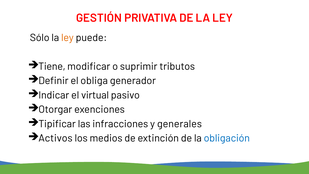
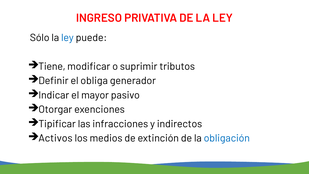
GESTIÓN: GESTIÓN -> INGRESO (99, 18)
ley colour: orange -> blue (67, 38)
virtual: virtual -> mayor (95, 95)
generales: generales -> indirectos (180, 124)
